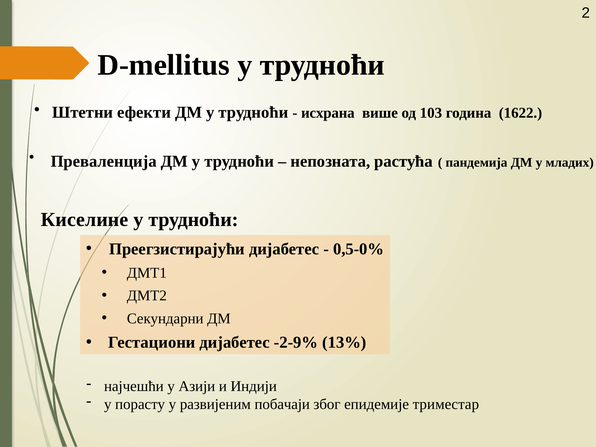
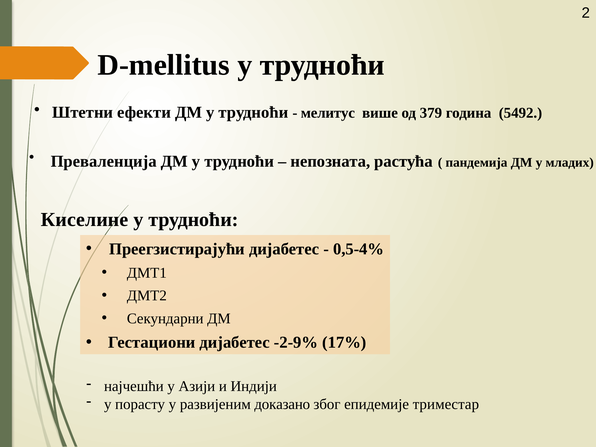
исхрана: исхрана -> мелитус (328, 113)
103: 103 -> 379 (431, 113)
1622: 1622 -> 5492 (520, 113)
0,5-0%: 0,5-0% -> 0,5-4% (359, 249)
13%: 13% -> 17% (344, 343)
побачаји: побачаји -> доказано (282, 404)
